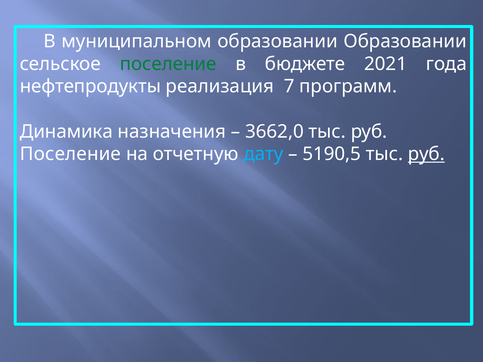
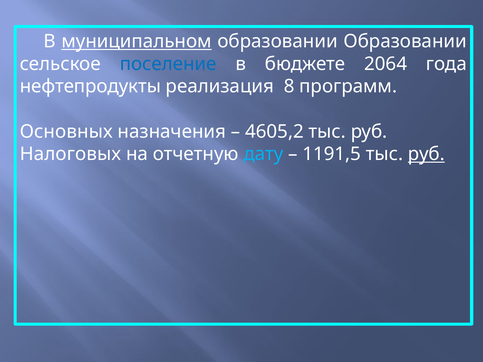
муниципальном underline: none -> present (137, 41)
поселение colour: green -> blue (168, 64)
2021: 2021 -> 2064 (386, 64)
7: 7 -> 8 (289, 86)
Динамика: Динамика -> Основных (66, 132)
3662,0: 3662,0 -> 4605,2 (274, 132)
Поселение: Поселение -> Налоговых (70, 154)
5190,5: 5190,5 -> 1191,5 (332, 154)
